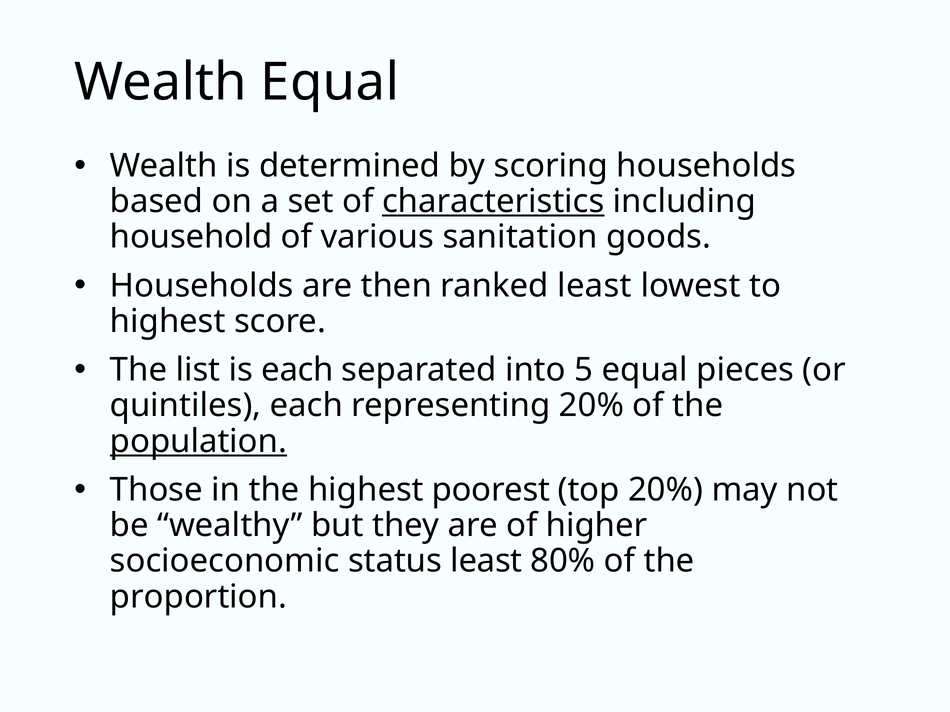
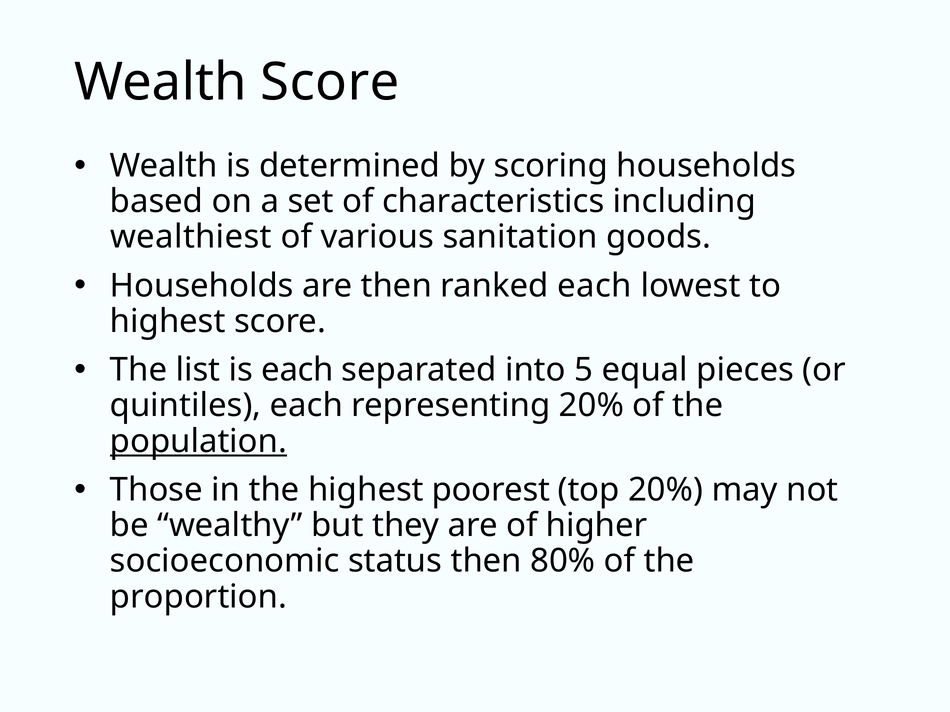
Wealth Equal: Equal -> Score (330, 83)
characteristics underline: present -> none (493, 201)
household: household -> wealthiest (191, 237)
ranked least: least -> each (595, 286)
status least: least -> then (486, 562)
